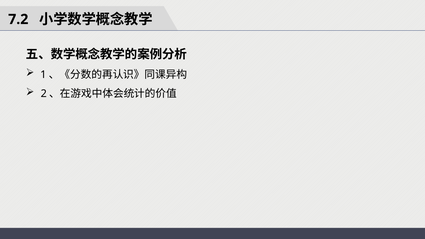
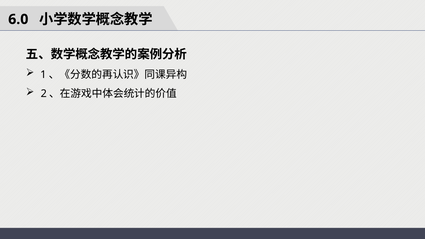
7.2: 7.2 -> 6.0 (18, 19)
